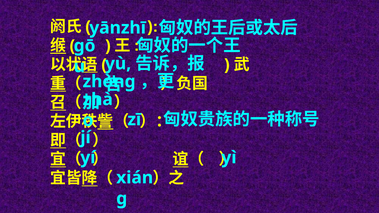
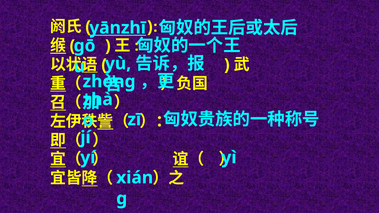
yānzhī underline: none -> present (118, 28)
